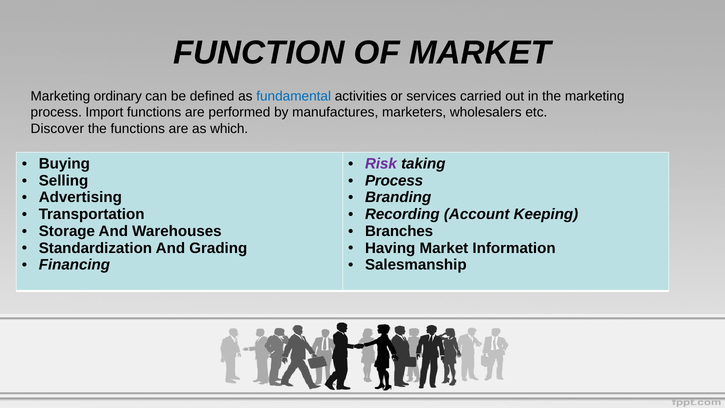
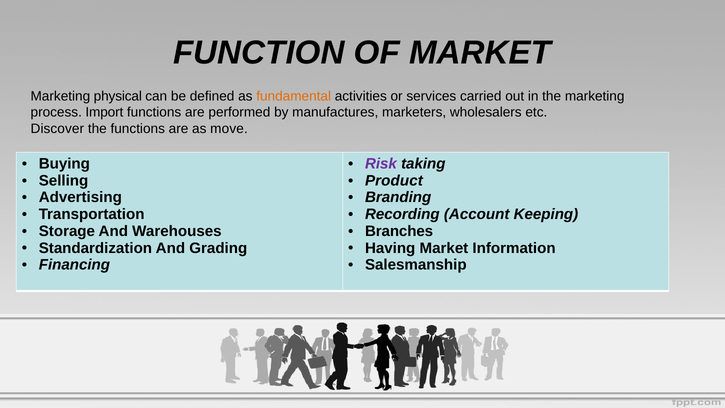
ordinary: ordinary -> physical (118, 96)
fundamental colour: blue -> orange (294, 96)
which: which -> move (229, 129)
Process: Process -> Product (394, 181)
